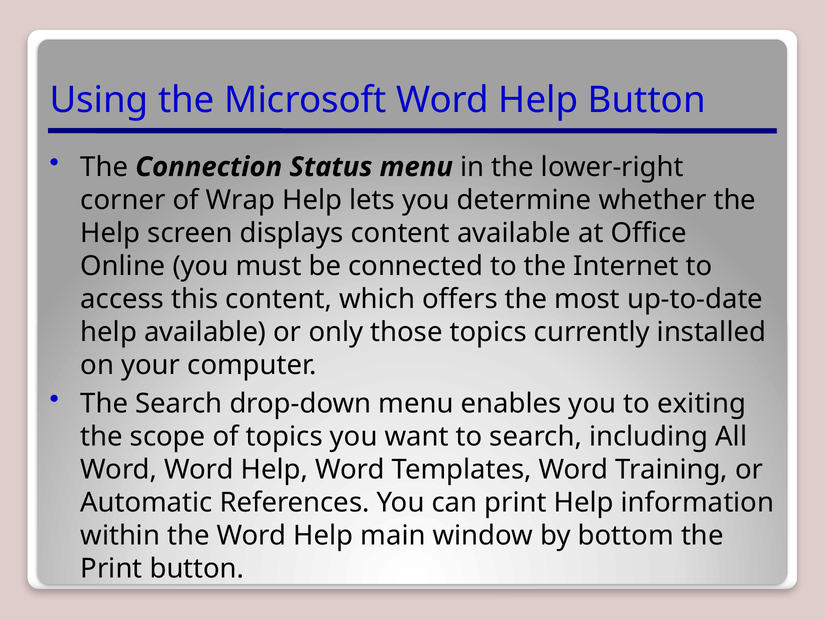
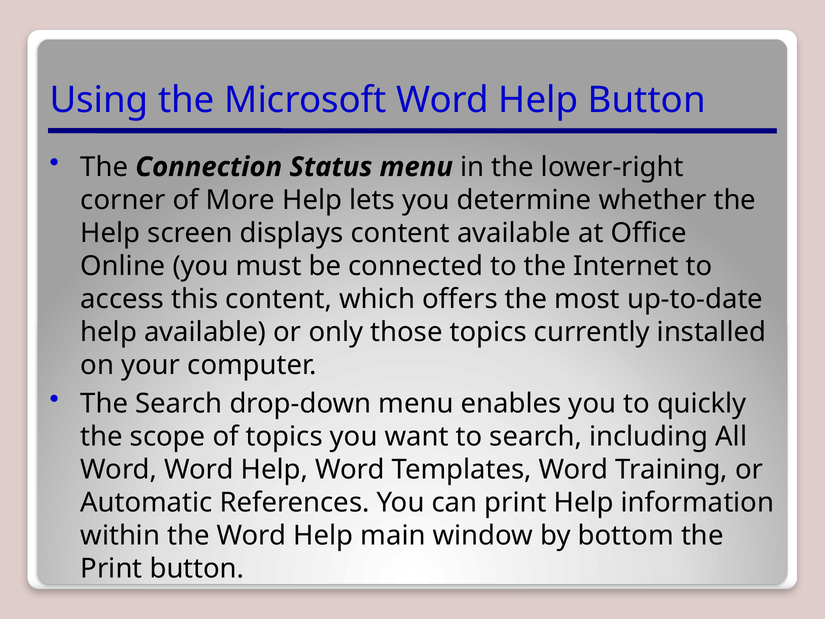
Wrap: Wrap -> More (240, 200)
exiting: exiting -> quickly (702, 403)
